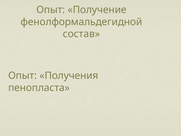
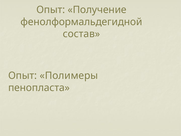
Получения: Получения -> Полимеры (69, 75)
